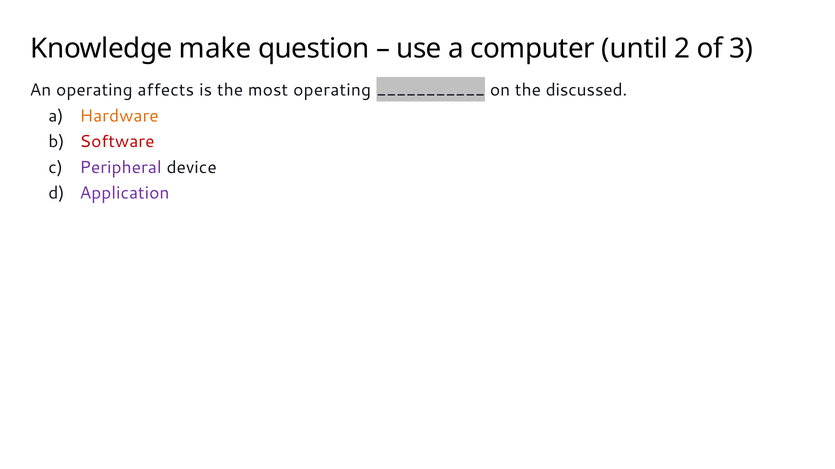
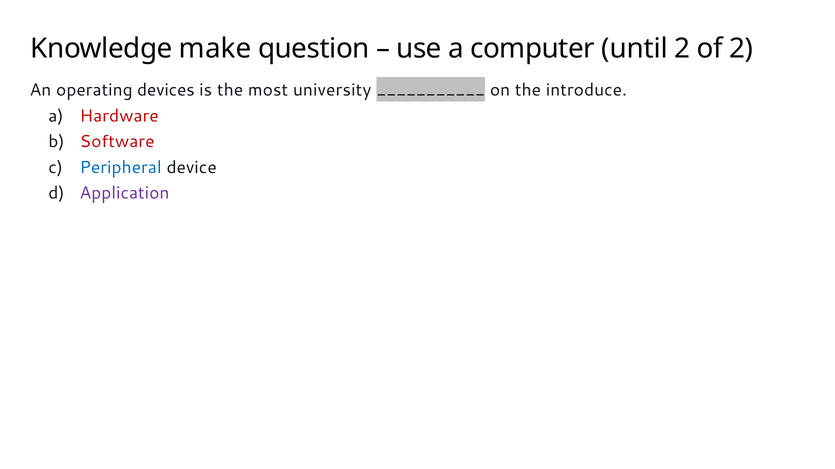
of 3: 3 -> 2 (741, 49)
affects: affects -> devices (166, 90)
most operating: operating -> university (332, 90)
discussed: discussed -> introduce (586, 90)
Hardware colour: orange -> red (119, 116)
Peripheral colour: purple -> blue (121, 168)
